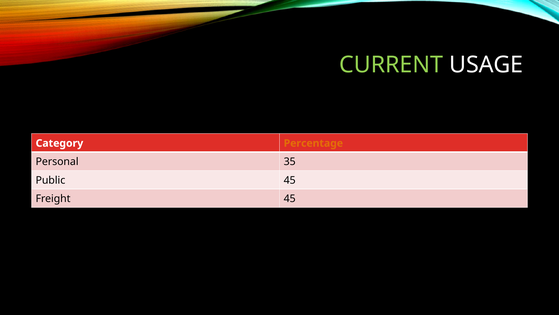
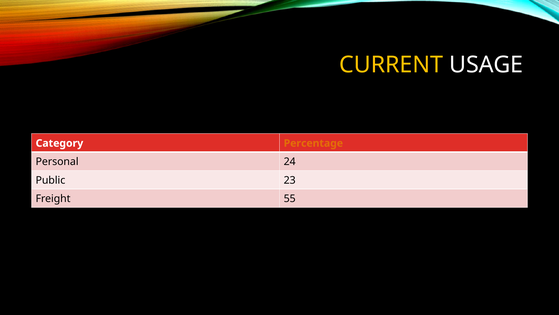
CURRENT colour: light green -> yellow (391, 65)
35: 35 -> 24 (290, 161)
Public 45: 45 -> 23 (290, 180)
Freight 45: 45 -> 55 (290, 198)
